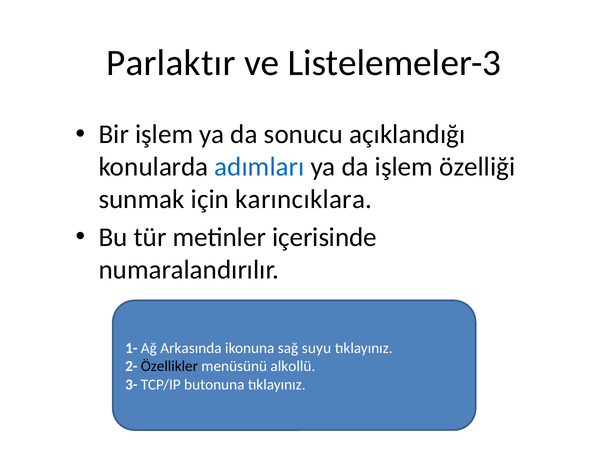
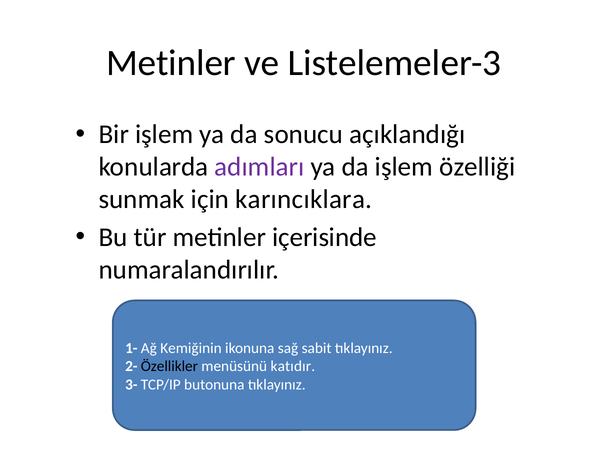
Parlaktır: Parlaktır -> Metinler (171, 63)
adımları colour: blue -> purple (259, 167)
Arkasında: Arkasında -> Kemiğinin (191, 348)
suyu: suyu -> sabit (317, 348)
alkollü: alkollü -> katıdır (293, 367)
